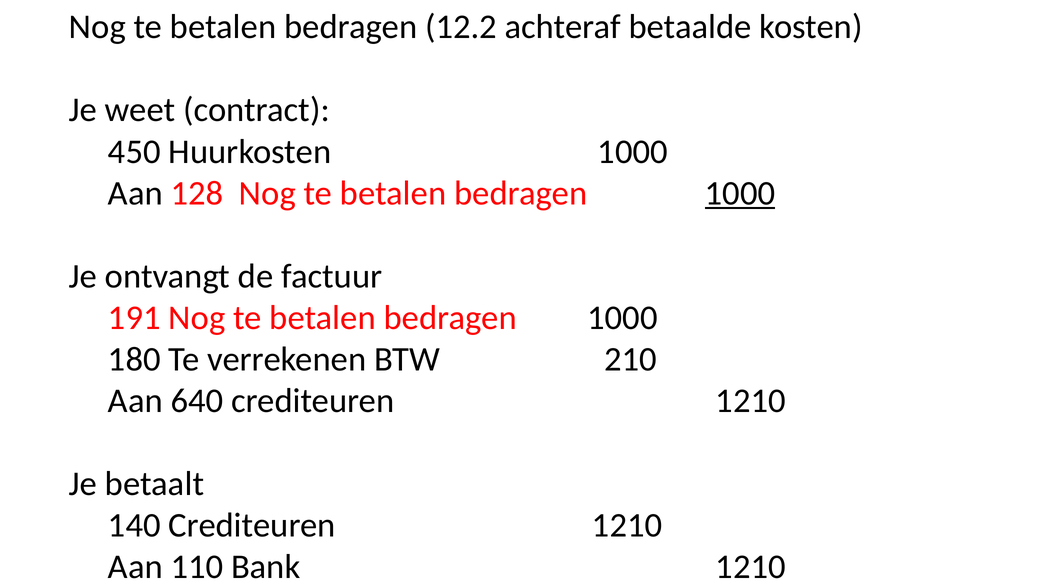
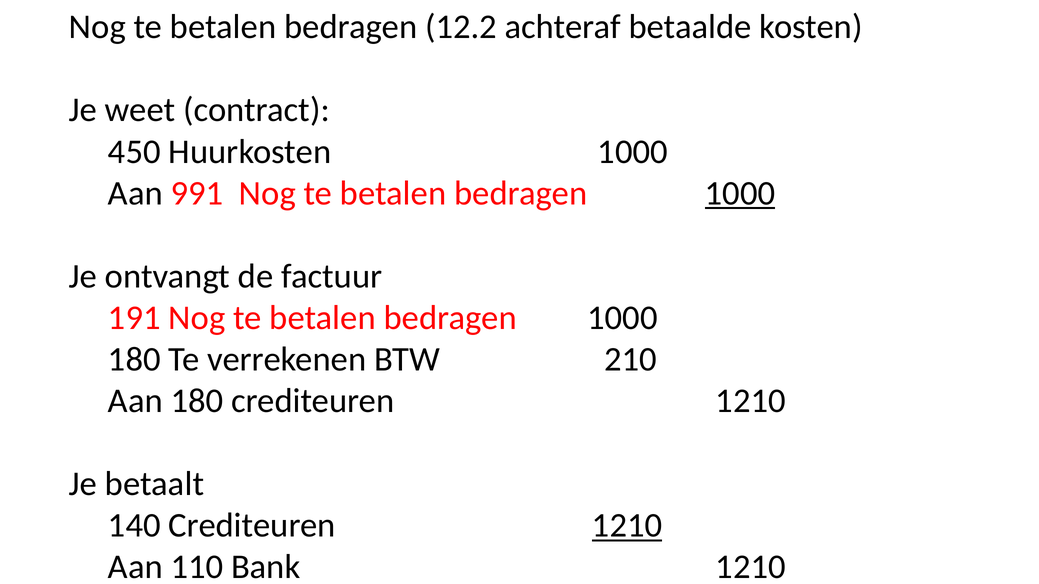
128: 128 -> 991 (197, 193)
Aan 640: 640 -> 180 (197, 401)
1210 underline: none -> present (627, 526)
